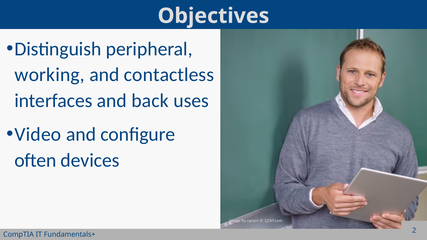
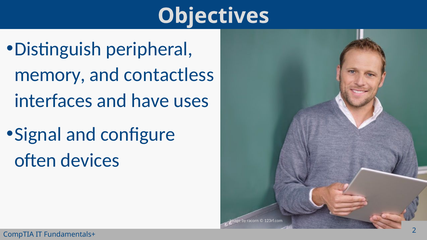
working: working -> memory (50, 75)
back: back -> have (150, 101)
Video: Video -> Signal (38, 135)
